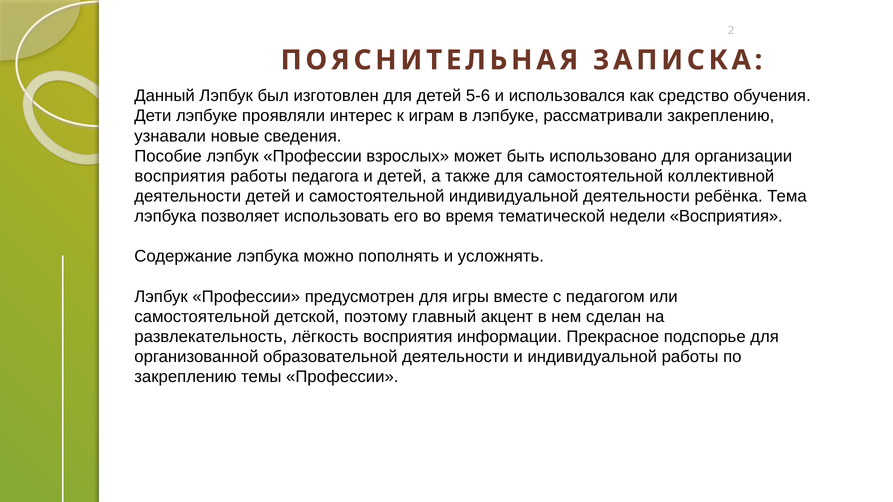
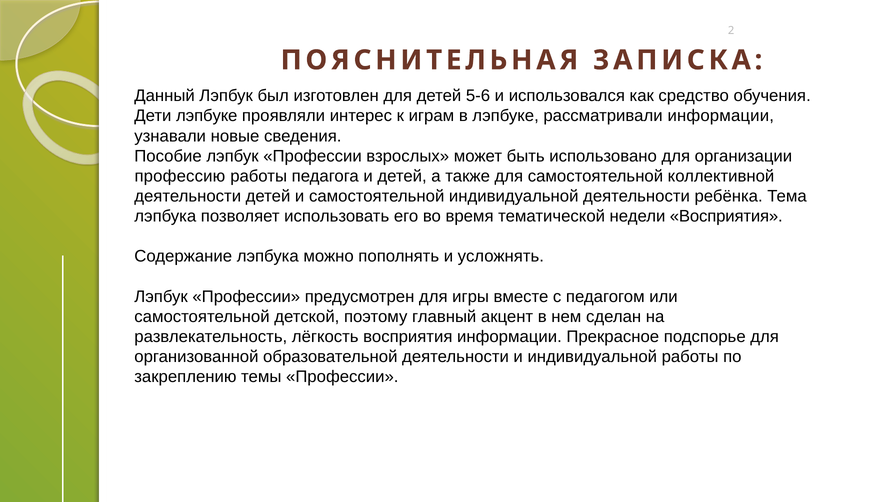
рассматривали закреплению: закреплению -> информации (721, 116)
восприятия: восприятия -> профессию (180, 176)
